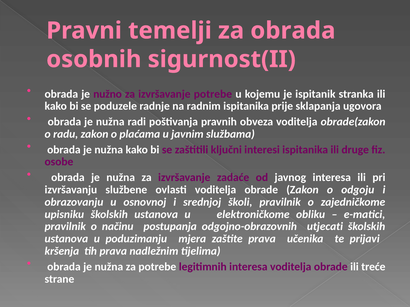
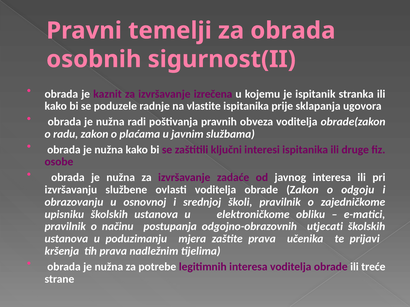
nužno: nužno -> kaznit (107, 94)
izvršavanje potrebe: potrebe -> izrečena (213, 94)
radnim: radnim -> vlastite (204, 106)
